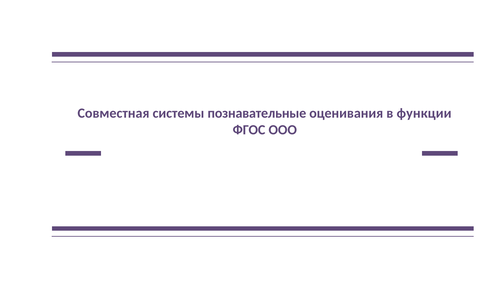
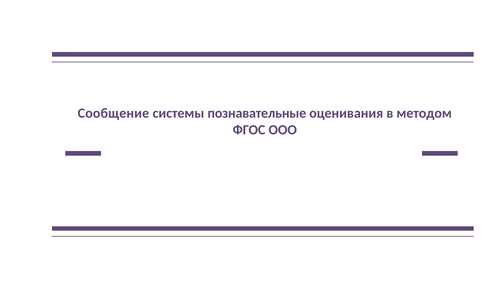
Совместная: Совместная -> Сообщение (113, 113)
функции: функции -> методом (424, 113)
